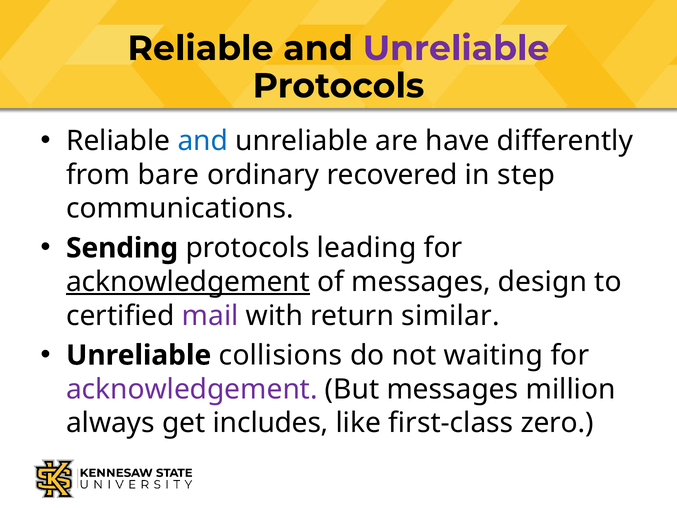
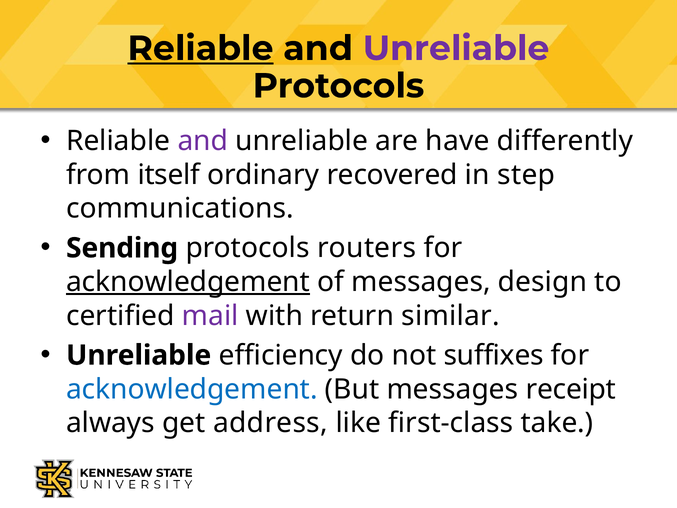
Reliable underline: none -> present (200, 48)
and colour: blue -> purple (203, 141)
bare: bare -> itself (169, 175)
leading: leading -> routers (367, 248)
collisions: collisions -> efficiency (281, 355)
waiting: waiting -> suffixes (494, 355)
acknowledgement colour: purple -> blue (192, 389)
million: million -> receipt (571, 389)
includes: includes -> address (270, 423)
zero: zero -> take (557, 423)
